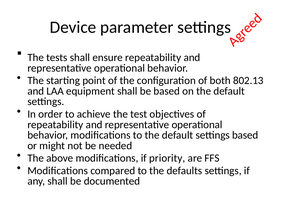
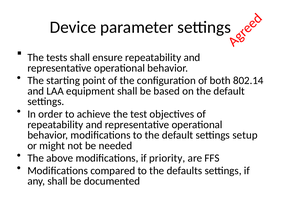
802.13: 802.13 -> 802.14 (248, 80)
settings based: based -> setup (245, 135)
